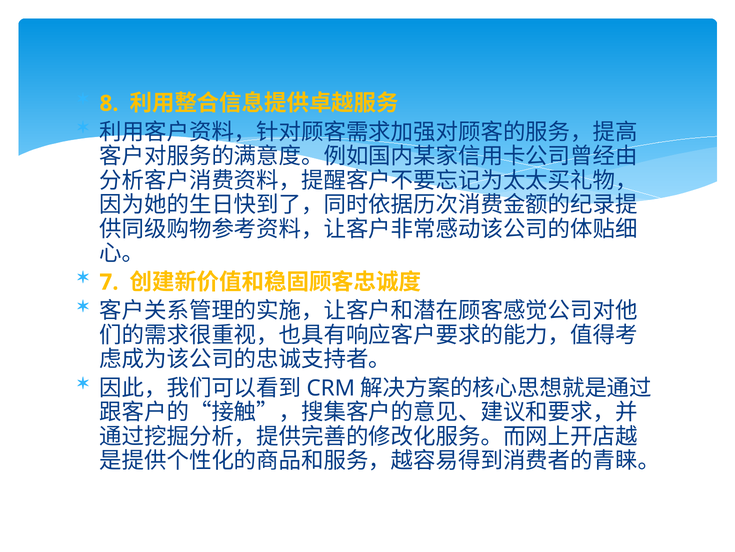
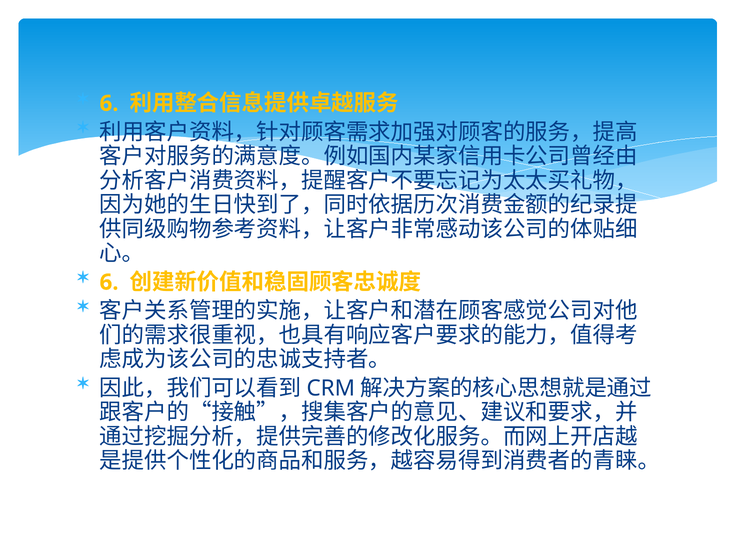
8: 8 -> 6 (109, 103)
7: 7 -> 6 (109, 282)
